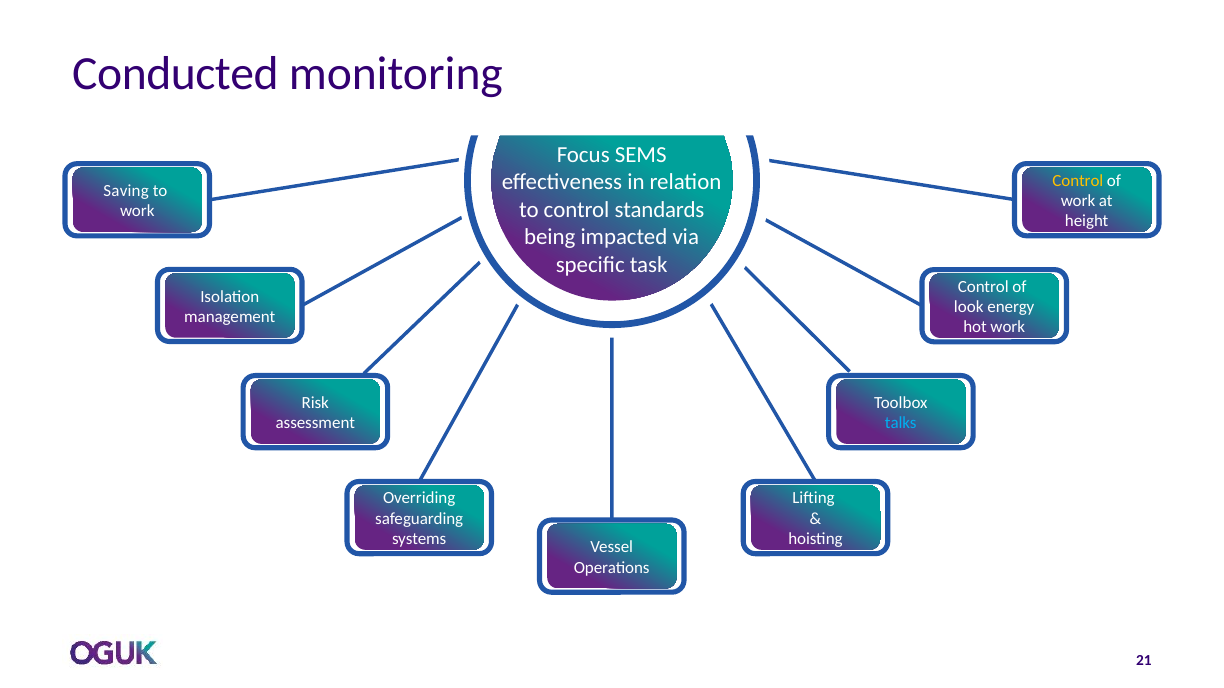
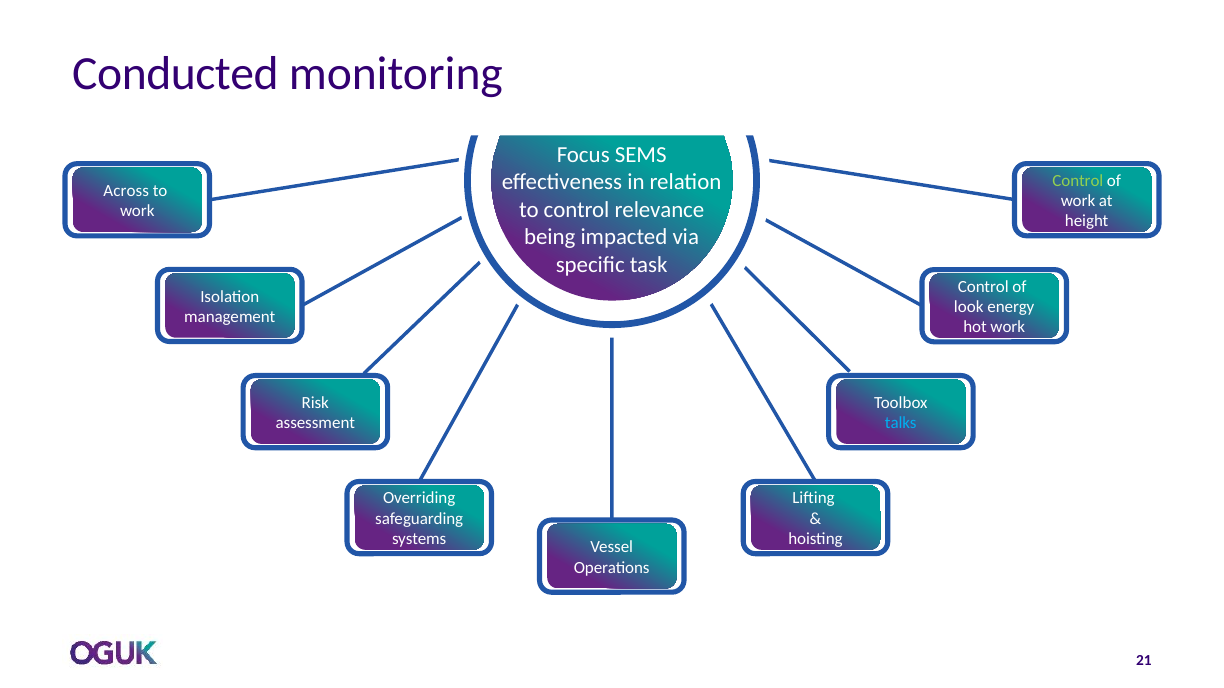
Control colour: yellow -> light green (1078, 181)
Saving: Saving -> Across (126, 191)
standards: standards -> relevance (659, 210)
